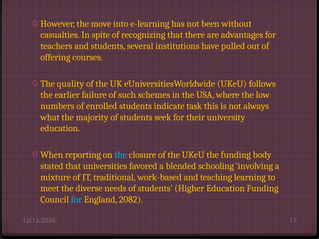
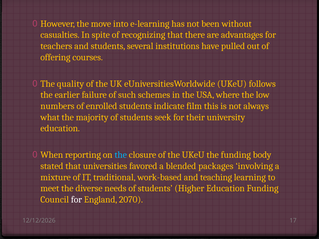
task: task -> film (194, 106)
schooling: schooling -> packages (216, 166)
for colour: light blue -> white (76, 200)
2082: 2082 -> 2070 (131, 200)
